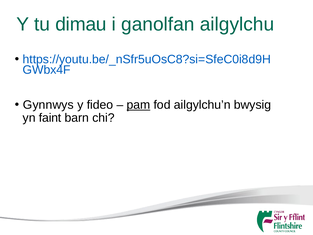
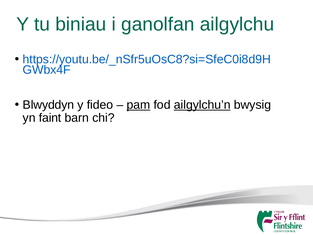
dimau: dimau -> biniau (81, 24)
Gynnwys: Gynnwys -> Blwyddyn (48, 105)
ailgylchu’n underline: none -> present (202, 105)
